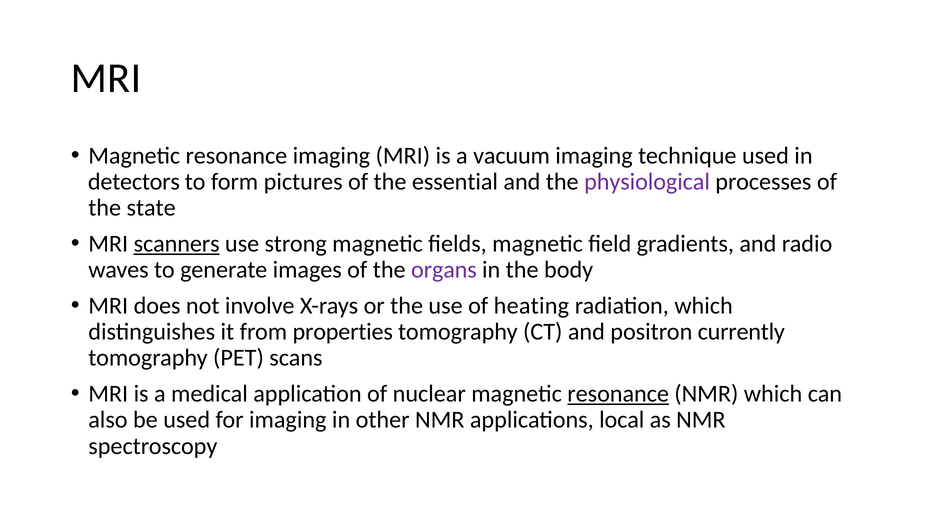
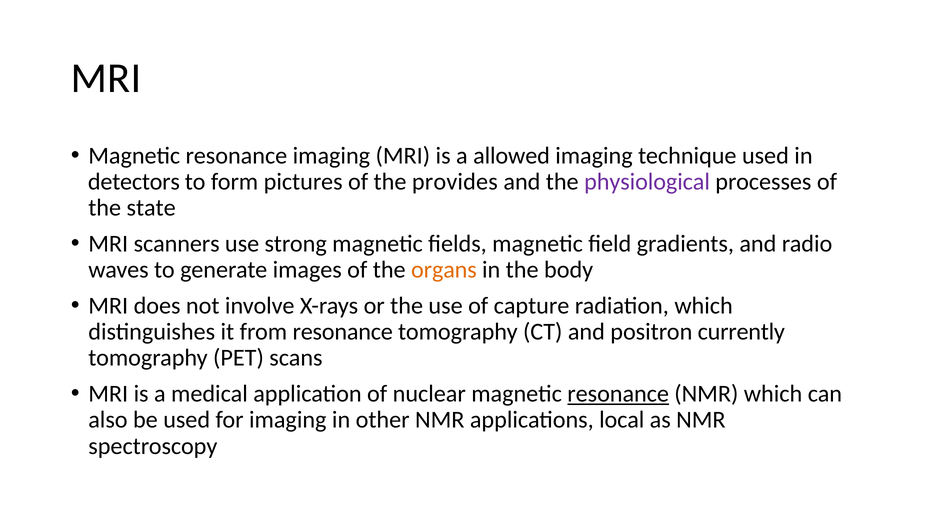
vacuum: vacuum -> allowed (512, 156)
essential: essential -> provides (455, 182)
scanners underline: present -> none (177, 244)
organs colour: purple -> orange (444, 270)
heating: heating -> capture (532, 306)
from properties: properties -> resonance (343, 332)
